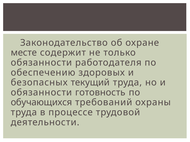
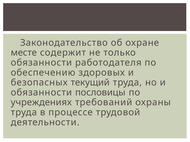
готовность: готовность -> пословицы (100, 93)
обучающихся: обучающихся -> учреждениях (41, 103)
